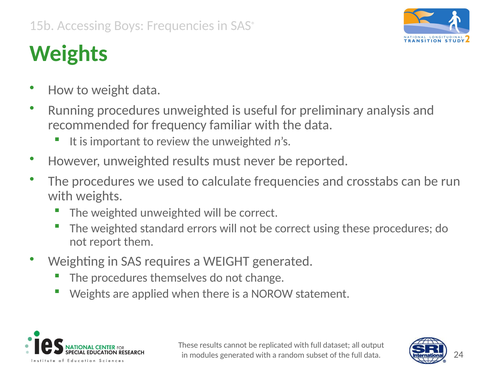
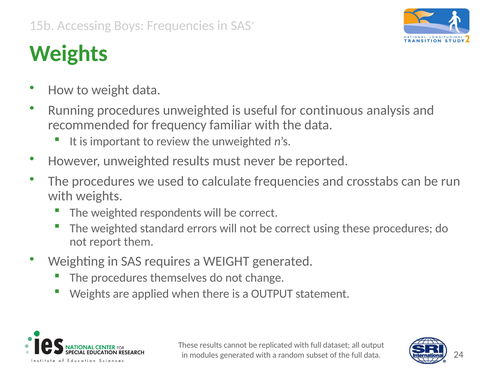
preliminary: preliminary -> continuous (331, 110)
weighted unweighted: unweighted -> respondents (171, 212)
a NOROW: NOROW -> OUTPUT (272, 293)
